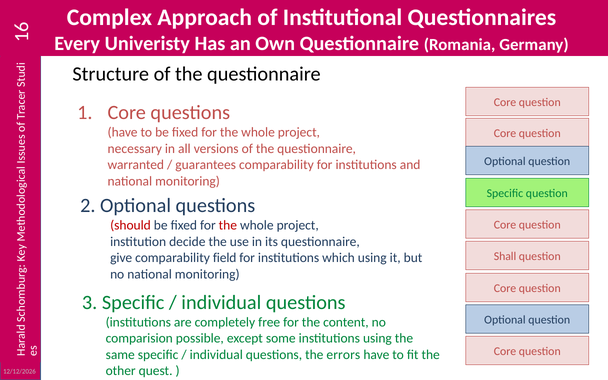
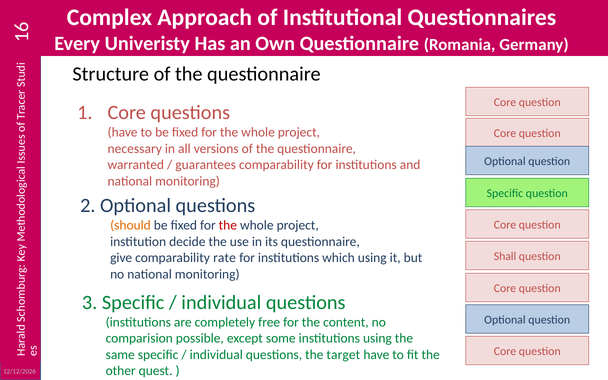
should colour: red -> orange (130, 226)
field: field -> rate (225, 258)
errors: errors -> target (343, 355)
